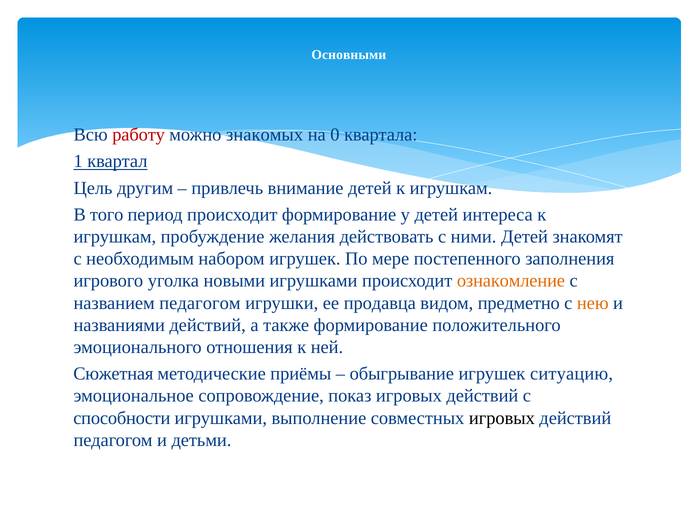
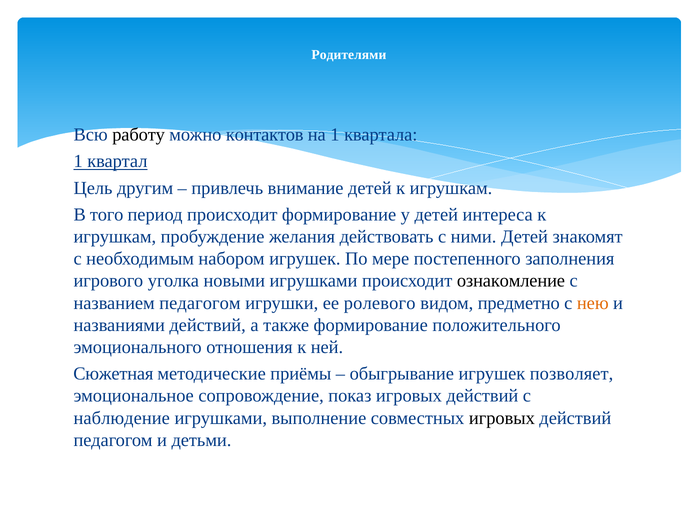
Основными: Основными -> Родителями (349, 55)
работу colour: red -> black (139, 135)
знакомых: знакомых -> контактов (265, 135)
на 0: 0 -> 1 (335, 135)
ознакомление colour: orange -> black (511, 281)
продавца: продавца -> ролевого (380, 303)
ситуацию: ситуацию -> позволяет (572, 374)
способности: способности -> наблюдение (122, 418)
